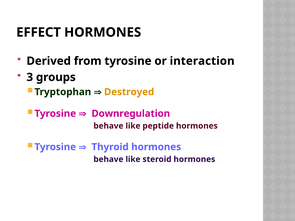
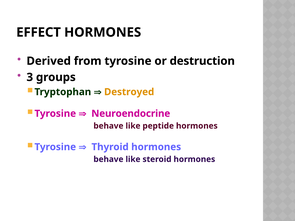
interaction: interaction -> destruction (202, 61)
Downregulation: Downregulation -> Neuroendocrine (131, 114)
